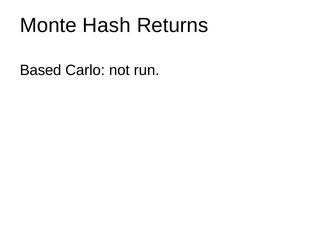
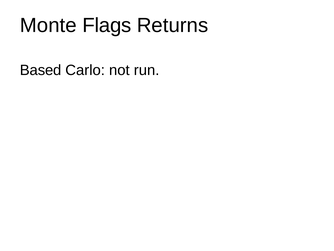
Hash: Hash -> Flags (107, 25)
